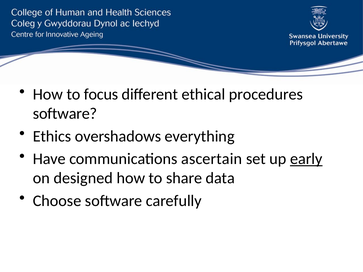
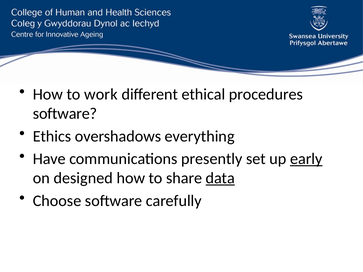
focus: focus -> work (101, 94)
ascertain: ascertain -> presently (212, 159)
data underline: none -> present (220, 178)
